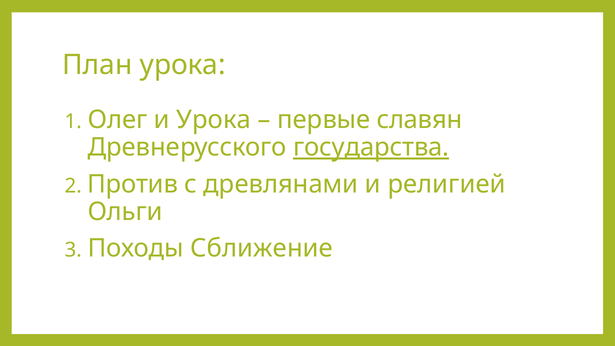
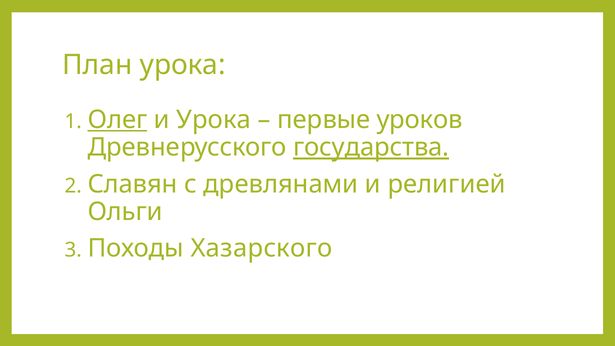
Олег underline: none -> present (117, 120)
славян: славян -> уроков (420, 120)
Против: Против -> Славян (133, 184)
Сближение: Сближение -> Хазарского (262, 248)
